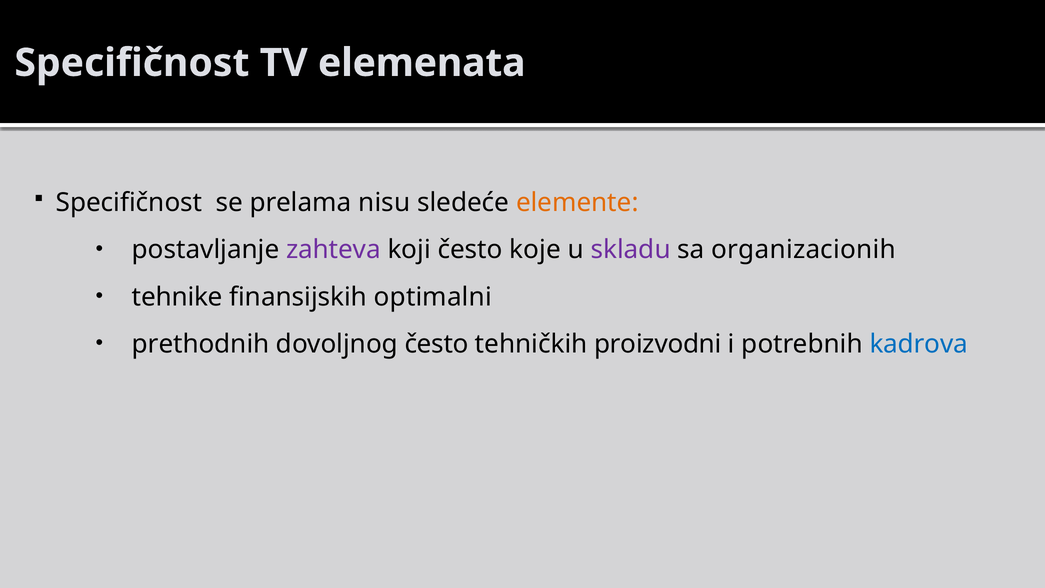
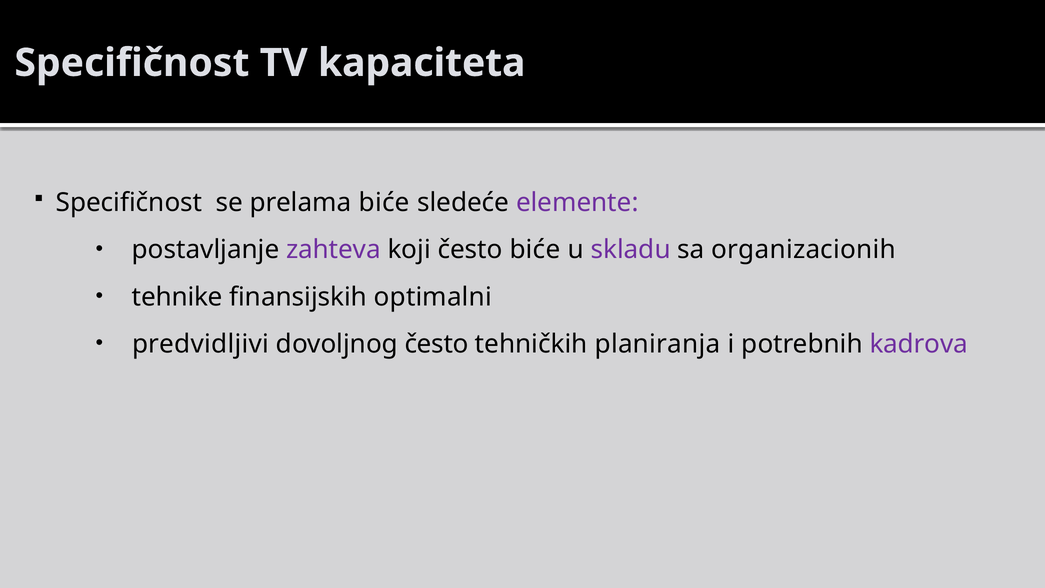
elemenata: elemenata -> kapaciteta (422, 63)
prelama nisu: nisu -> biće (384, 203)
elemente colour: orange -> purple (577, 203)
često koje: koje -> biće (535, 250)
prethodnih: prethodnih -> predvidljivi (200, 344)
proizvodni: proizvodni -> planiranja (658, 344)
kadrova colour: blue -> purple (919, 344)
